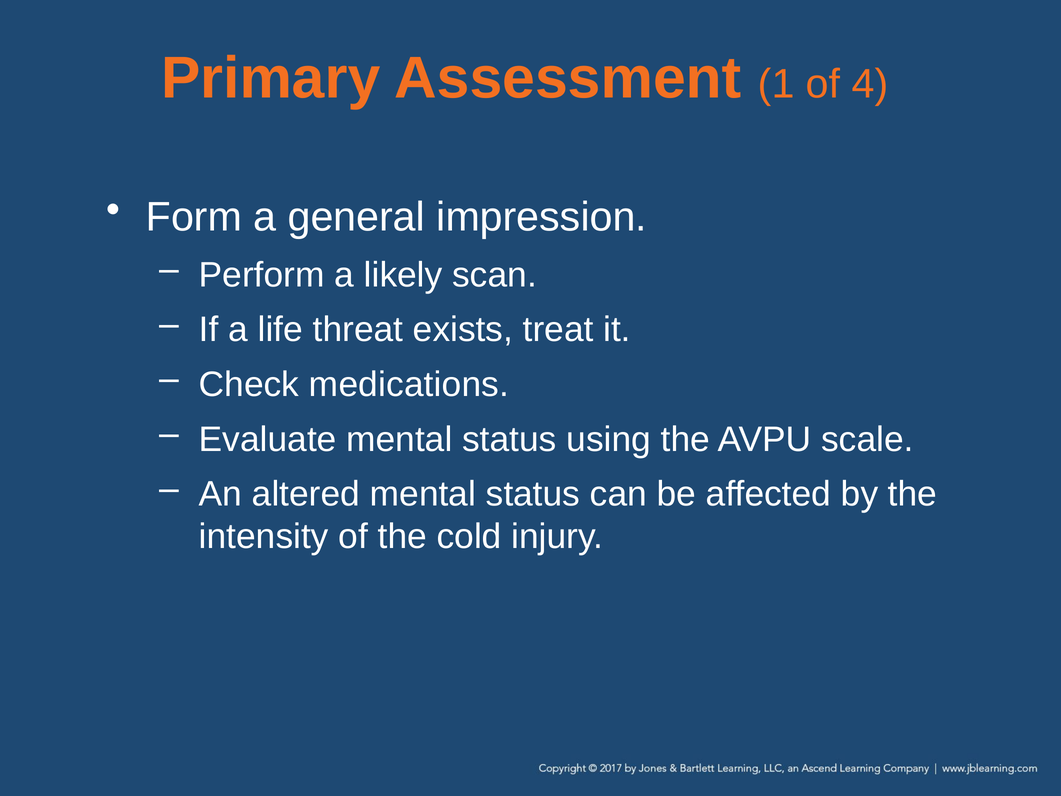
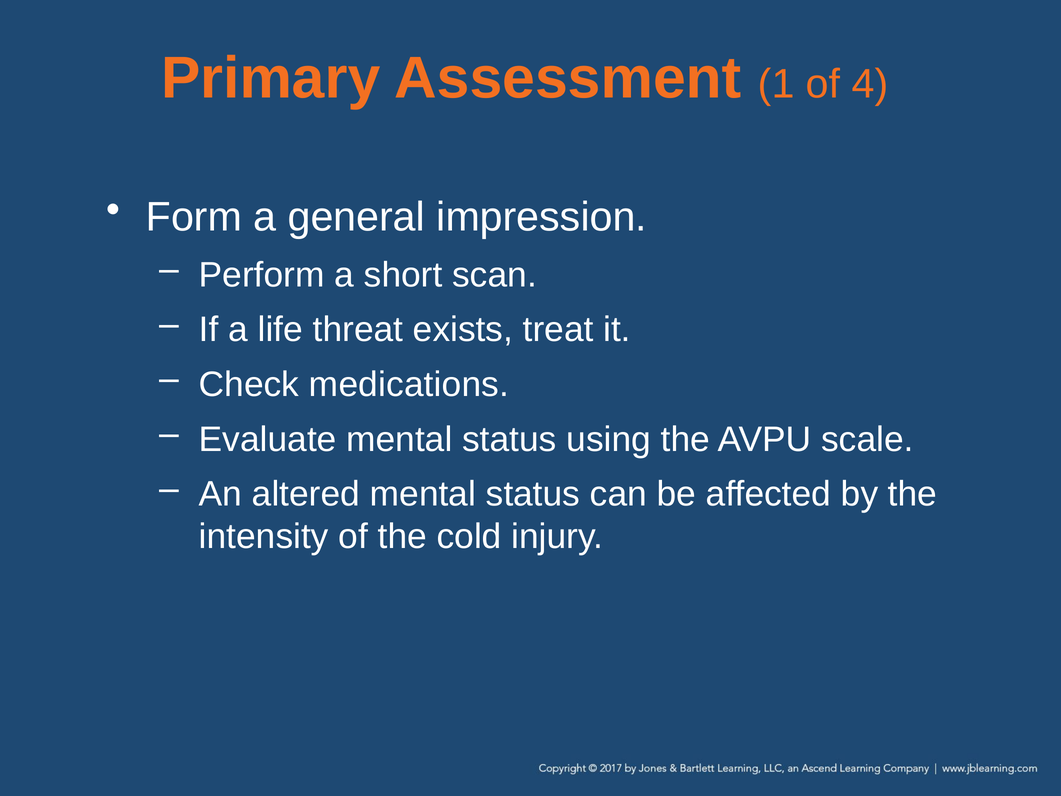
likely: likely -> short (403, 275)
